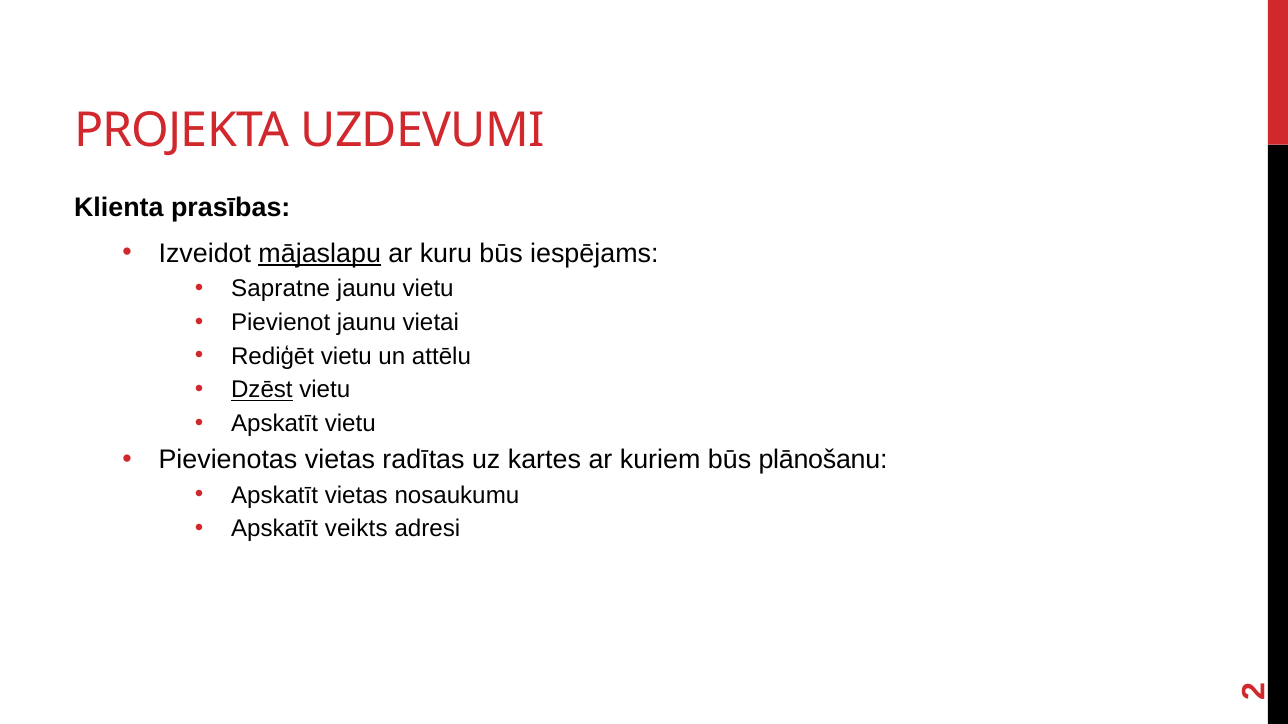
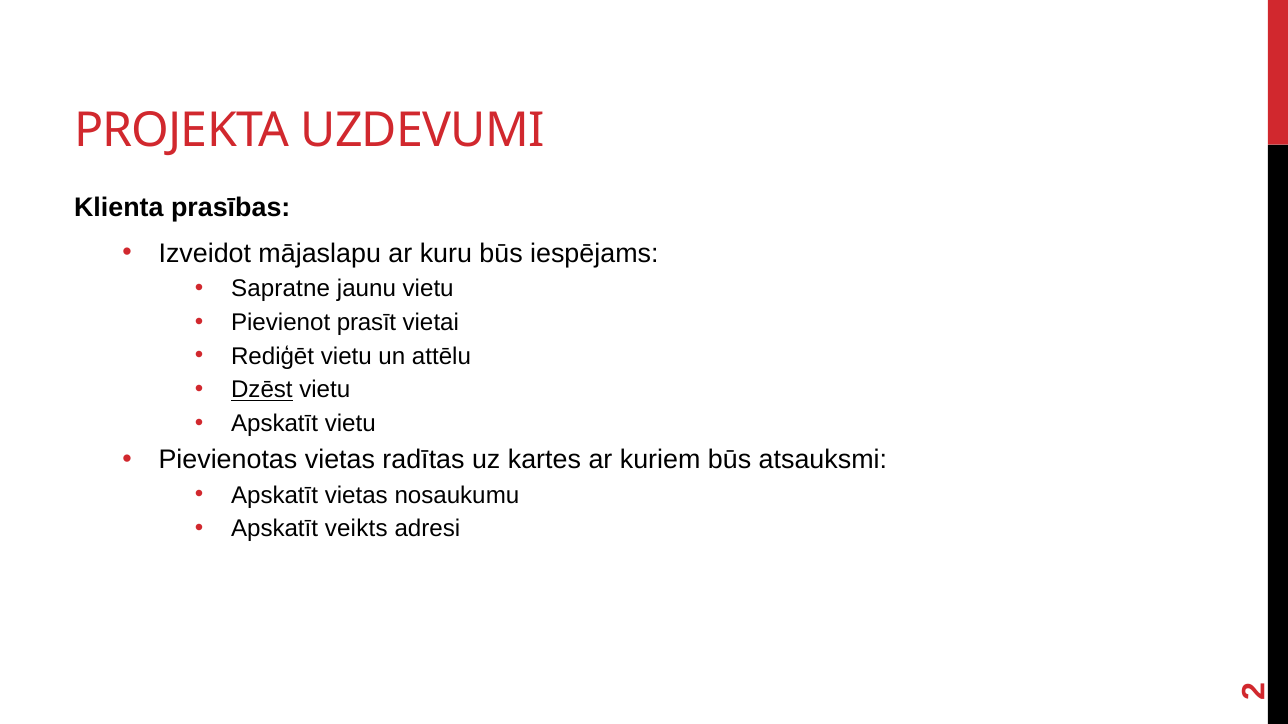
mājaslapu underline: present -> none (320, 254)
Pievienot jaunu: jaunu -> prasīt (367, 323)
plānošanu: plānošanu -> atsauksmi (823, 460)
